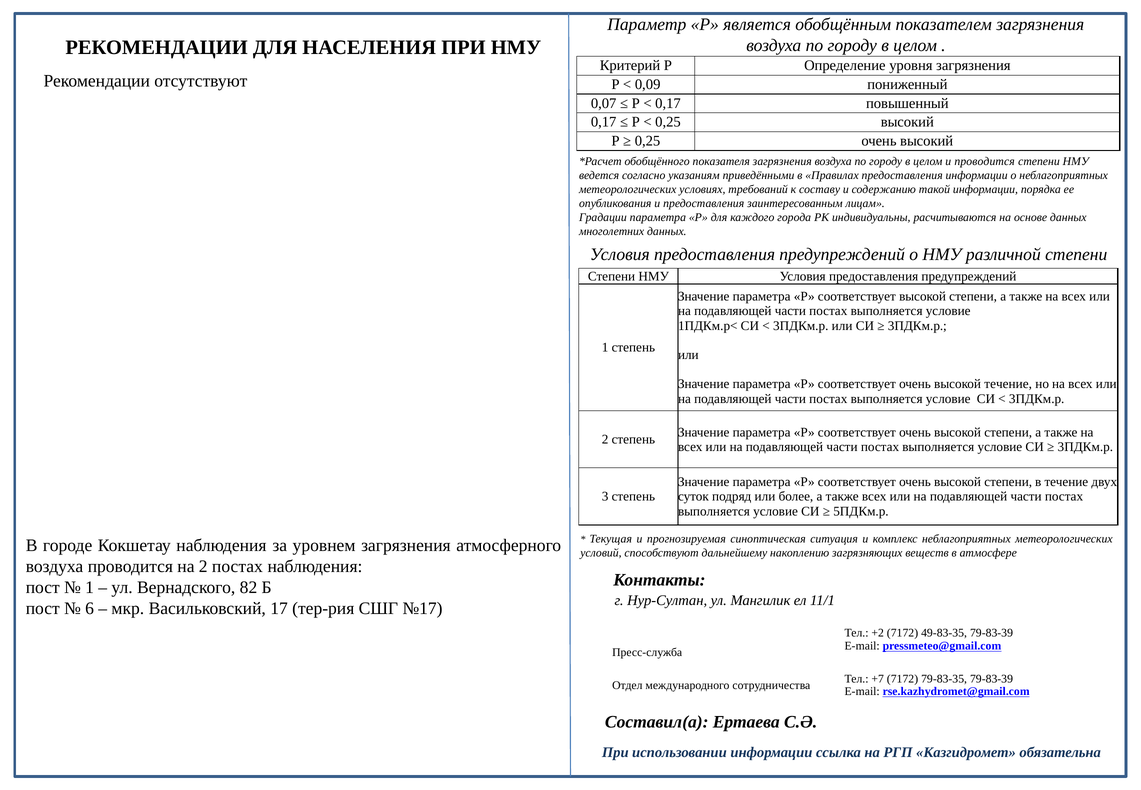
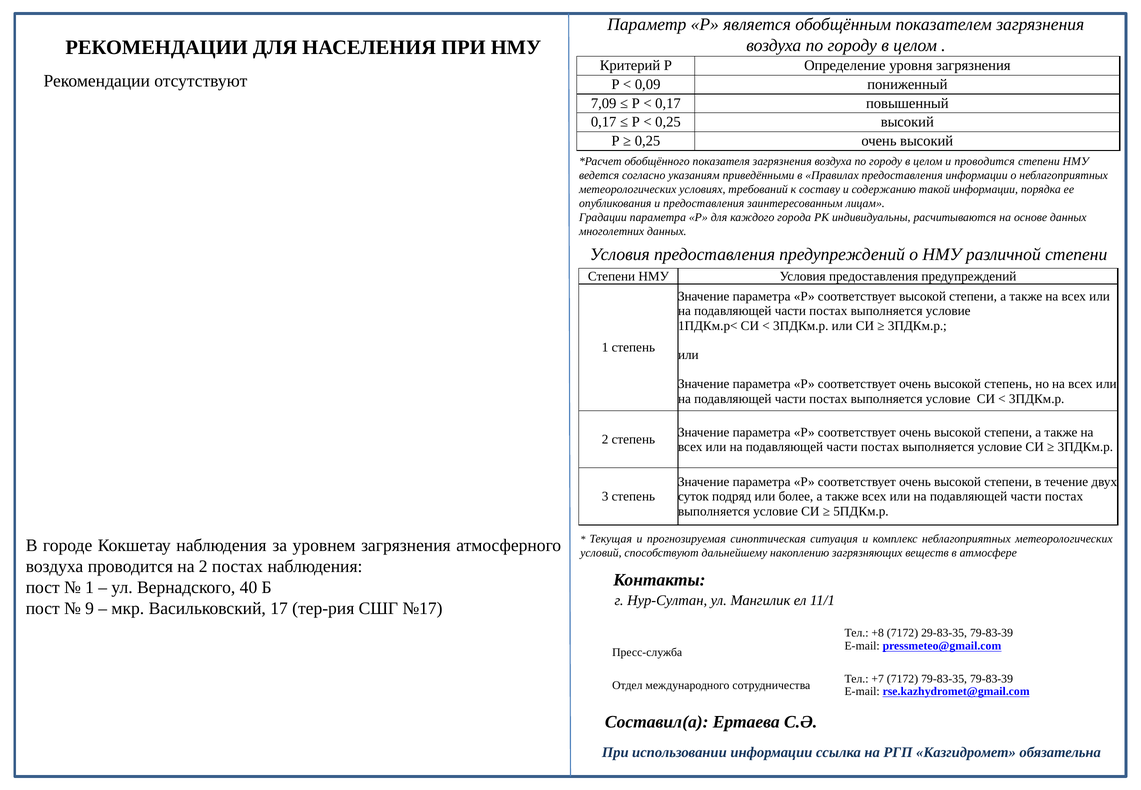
0,07: 0,07 -> 7,09 (604, 103)
высокой течение: течение -> степень (1008, 384)
82: 82 -> 40 (249, 587)
6: 6 -> 9 (90, 609)
+2: +2 -> +8 (878, 633)
49-83-35: 49-83-35 -> 29-83-35 (944, 633)
